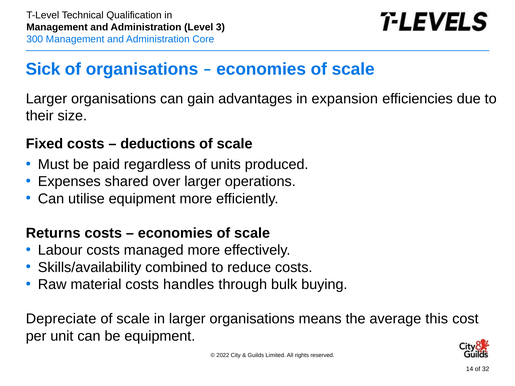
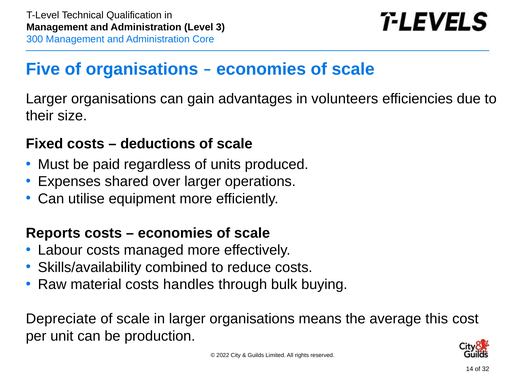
Sick: Sick -> Five (43, 69)
expansion: expansion -> volunteers (345, 99)
Returns: Returns -> Reports (53, 233)
be equipment: equipment -> production (160, 336)
